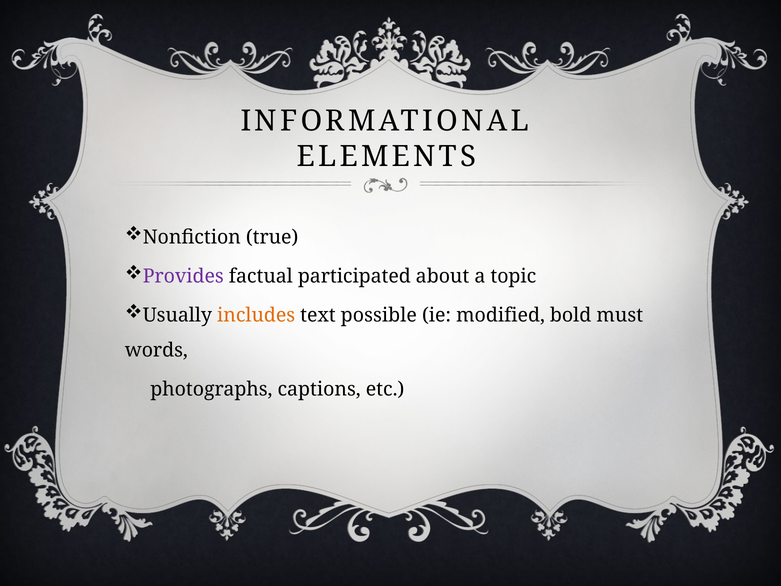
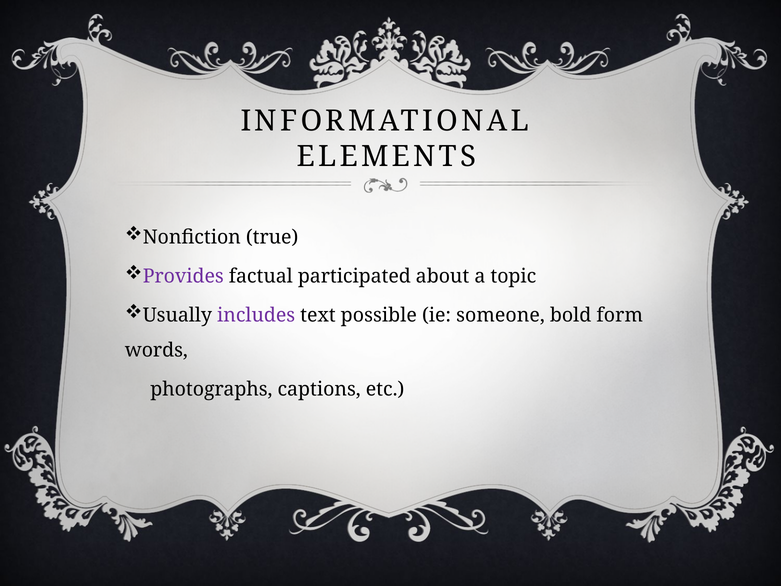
includes colour: orange -> purple (256, 315)
modified: modified -> someone (501, 315)
must: must -> form (620, 315)
